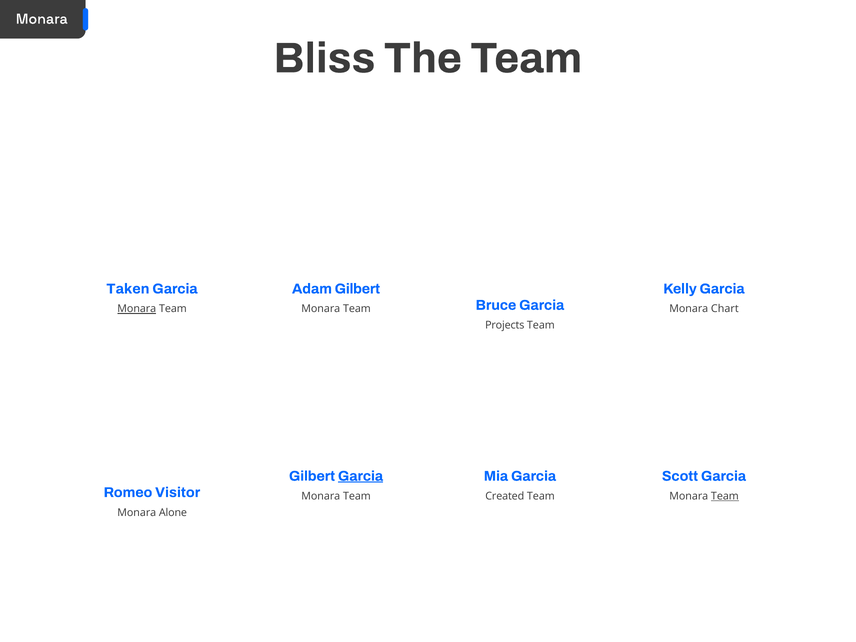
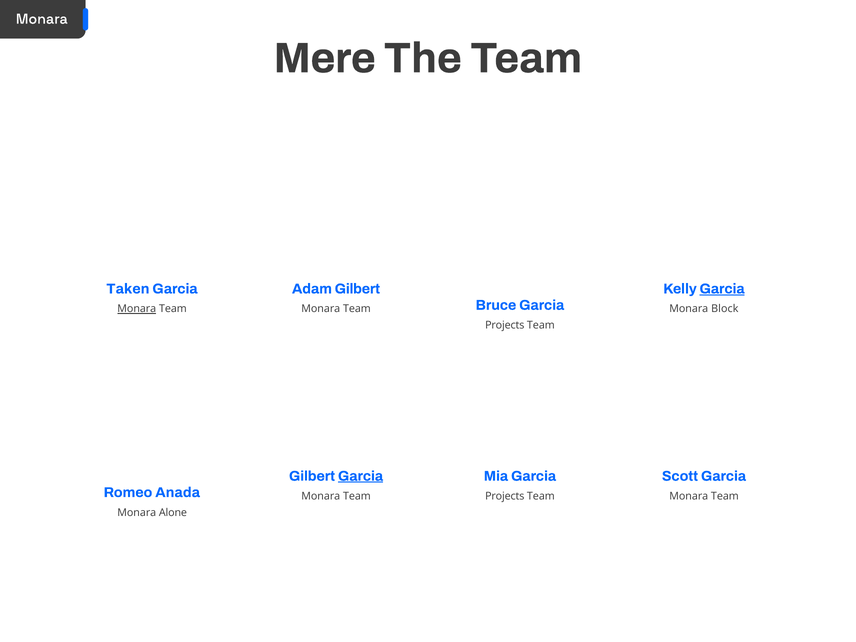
Bliss: Bliss -> Mere (325, 58)
Garcia underline: none -> present (722, 289)
Chart: Chart -> Block (725, 309)
Visitor: Visitor -> Anada (178, 492)
Created: Created -> Projects (505, 496)
Team underline: present -> none (725, 496)
